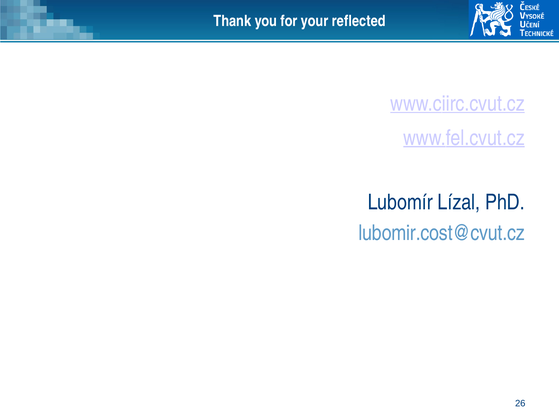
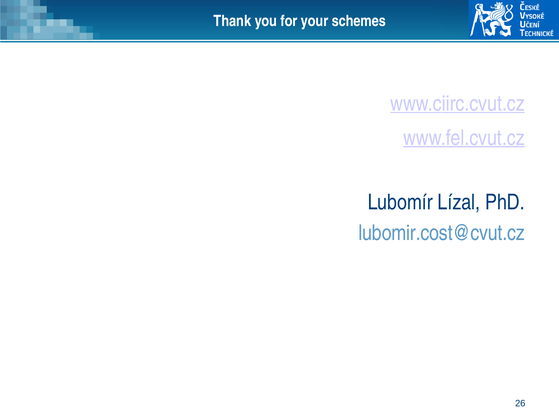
reflected: reflected -> schemes (359, 21)
